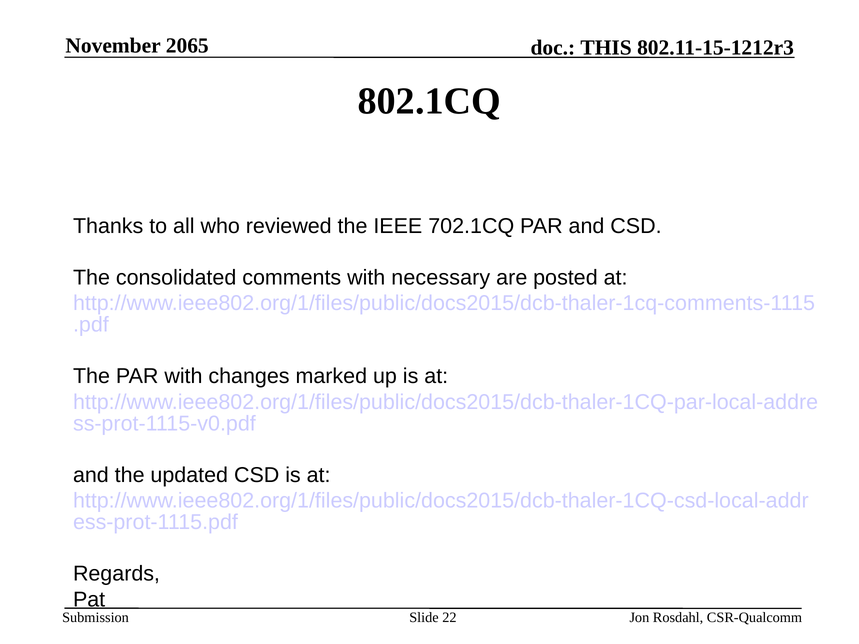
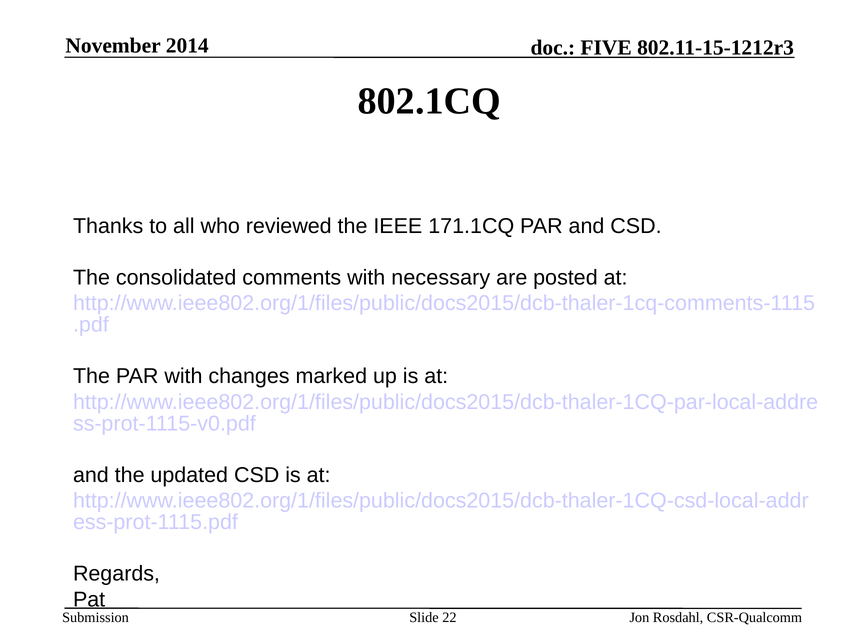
2065: 2065 -> 2014 (187, 46)
THIS: THIS -> FIVE (606, 48)
702.1CQ: 702.1CQ -> 171.1CQ (471, 226)
